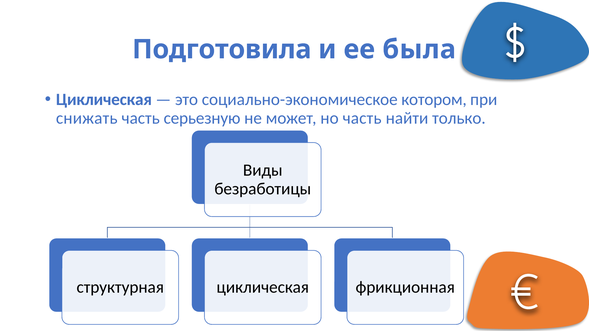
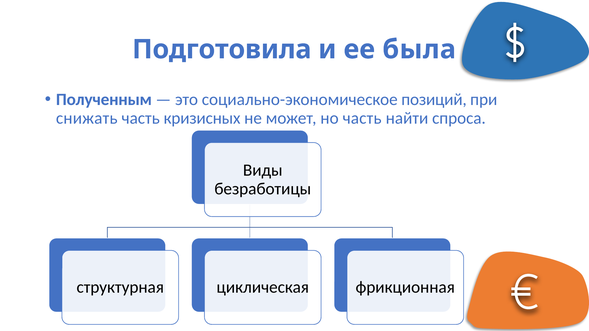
Циклическая: Циклическая -> Полученным (104, 100)
котором: котором -> позиций (434, 100)
серьезную: серьезную -> кризисных (202, 118)
только: только -> спроса (459, 118)
